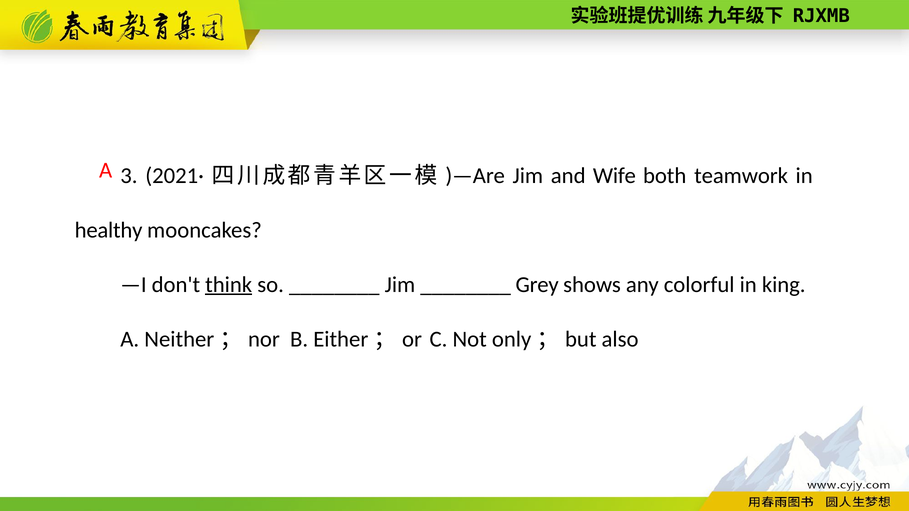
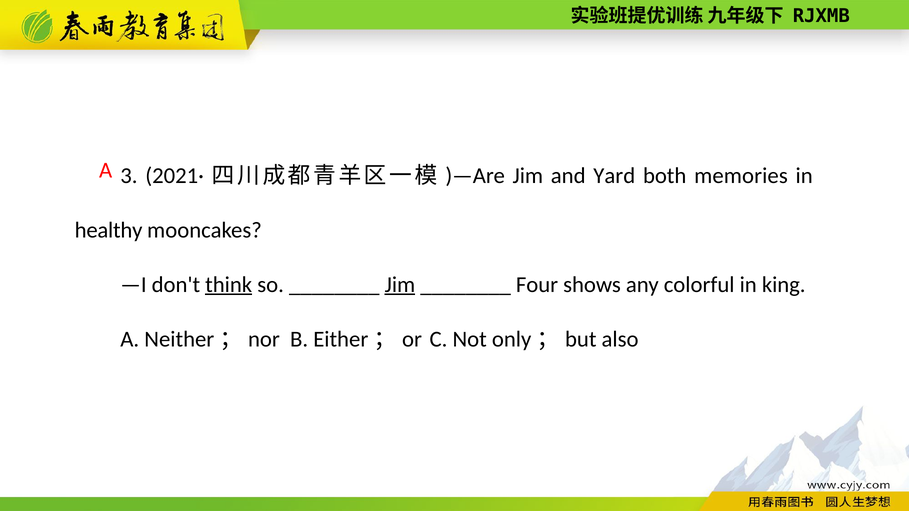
Wife: Wife -> Yard (614, 176)
teamwork: teamwork -> memories (741, 176)
Jim underline: none -> present (400, 285)
Grey: Grey -> Four (537, 285)
